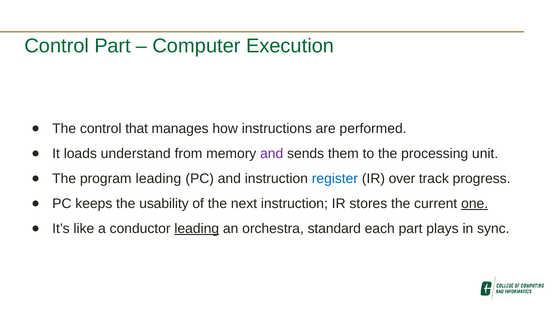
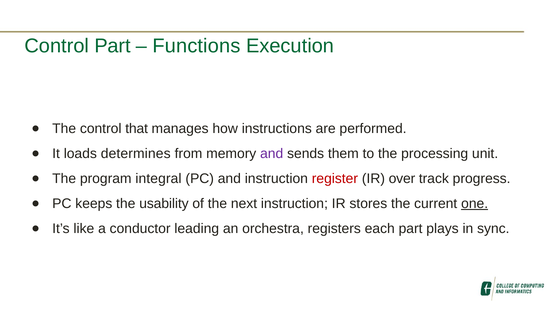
Computer: Computer -> Functions (196, 46)
understand: understand -> determines (136, 154)
program leading: leading -> integral (158, 179)
register colour: blue -> red (335, 179)
leading underline: present -> none (197, 229)
standard: standard -> registers (334, 229)
